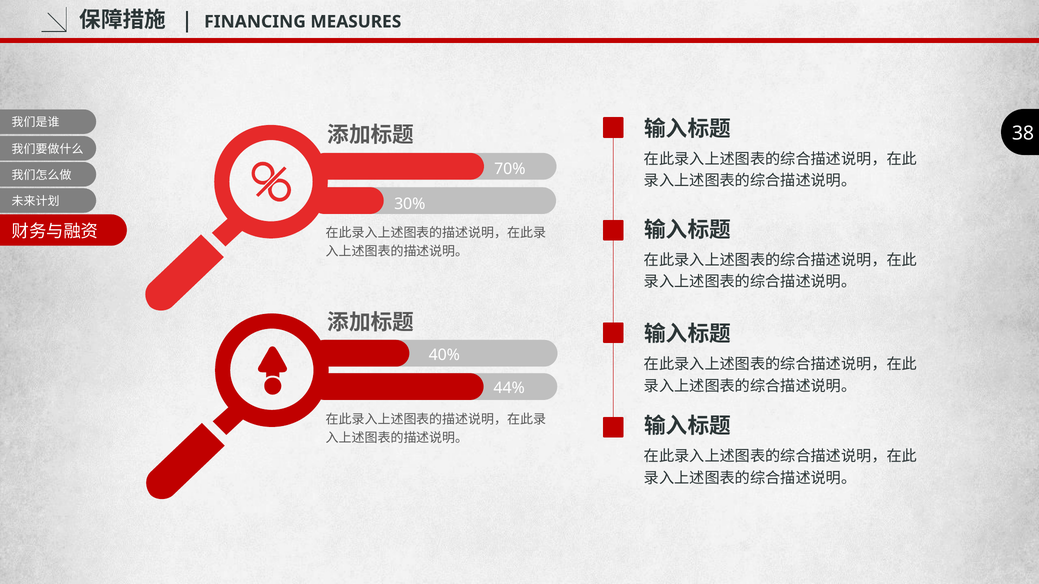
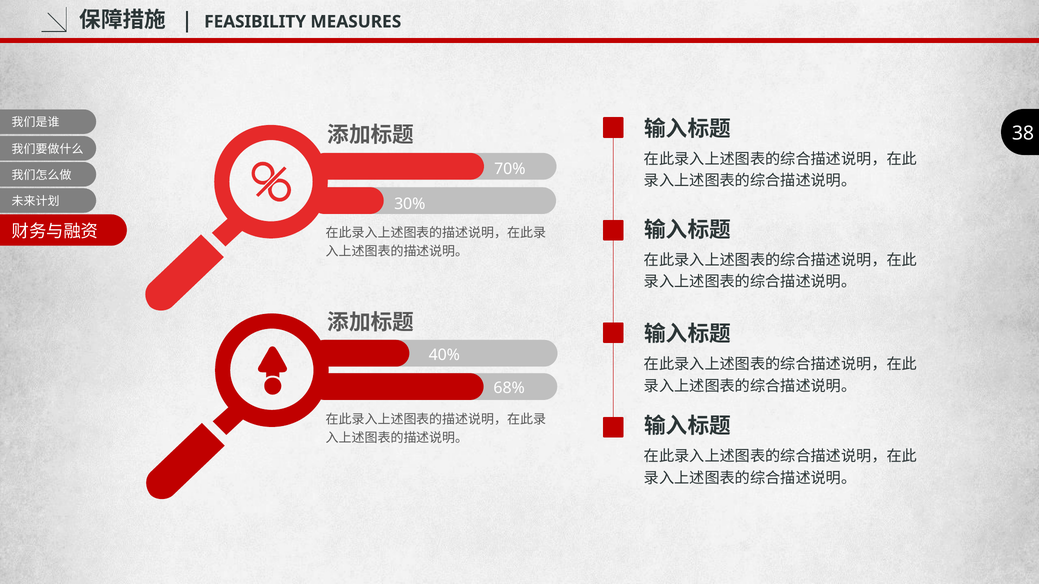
FINANCING: FINANCING -> FEASIBILITY (255, 22)
44%: 44% -> 68% (509, 388)
